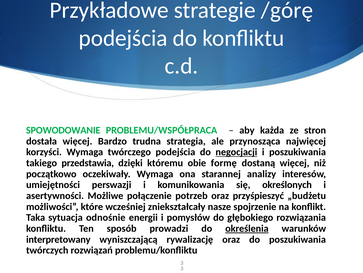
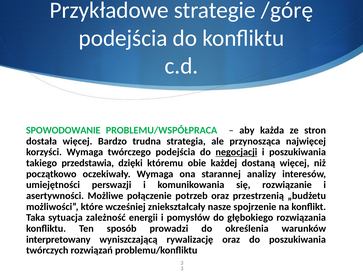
formę: formę -> każdej (224, 163)
określonych: określonych -> rozwiązanie (287, 184)
przyśpieszyć: przyśpieszyć -> przestrzenią (258, 195)
odnośnie: odnośnie -> zależność (106, 217)
określenia underline: present -> none (247, 228)
